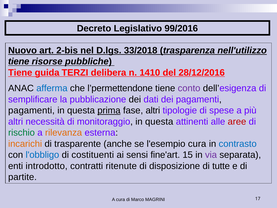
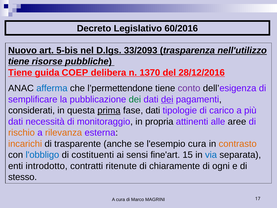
99/2016: 99/2016 -> 60/2016 (181, 29)
2-bis: 2-bis -> 5-bis (67, 50)
33/2018: 33/2018 -> 33/2093 (141, 50)
TERZI: TERZI -> COEP (75, 73)
1410: 1410 -> 1370 (150, 73)
dei colour: black -> green (135, 99)
dei underline: none -> present (167, 99)
pagamenti: pagamenti -> considerati (32, 110)
fase altri: altri -> dati (153, 110)
spese: spese -> carico (222, 110)
altri: altri -> dati (16, 121)
monitoraggio in questa: questa -> propria (159, 121)
aree colour: red -> black (237, 121)
rischio colour: green -> orange (21, 133)
contrasto colour: blue -> orange (238, 144)
via colour: purple -> blue (211, 155)
disposizione: disposizione -> chiaramente (175, 166)
tutte: tutte -> ogni (221, 166)
partite: partite -> stesso (23, 177)
